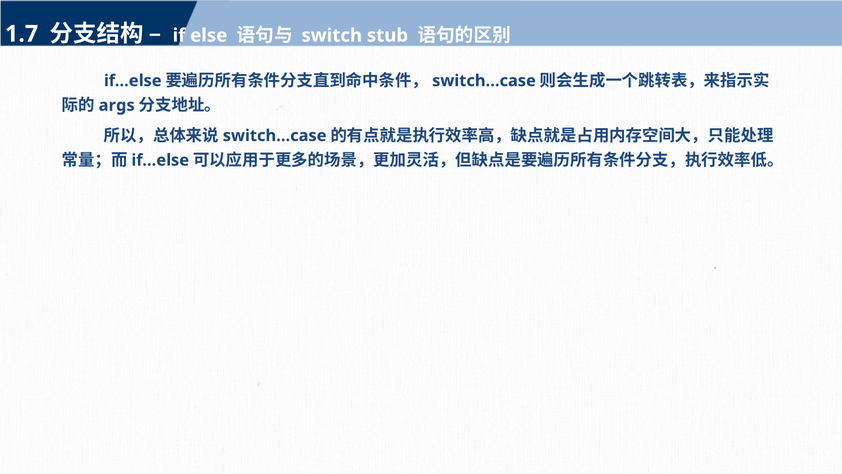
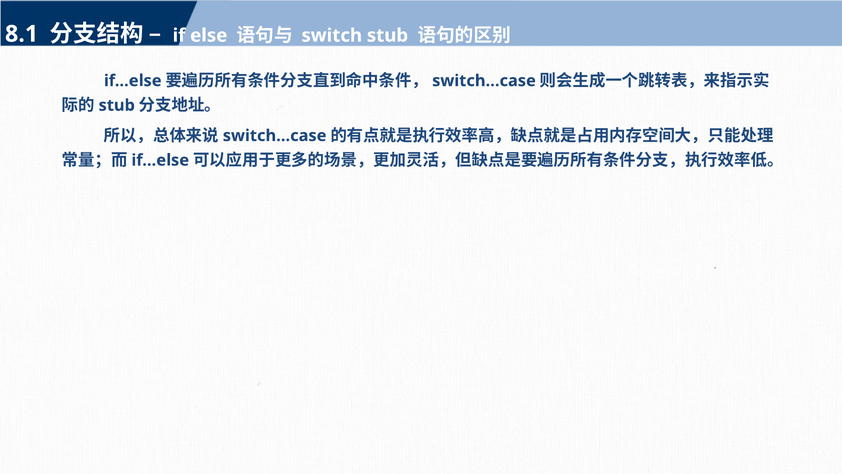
1.7: 1.7 -> 8.1 (22, 34)
args: args -> stub (117, 105)
